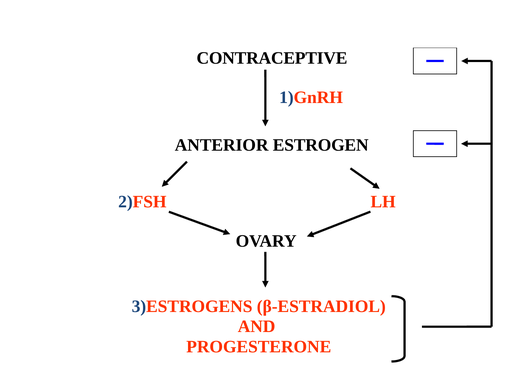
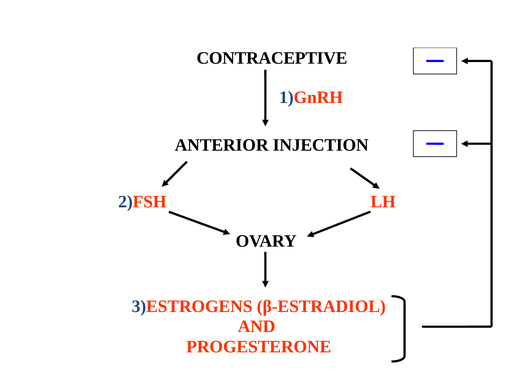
ESTROGEN: ESTROGEN -> INJECTION (321, 145)
